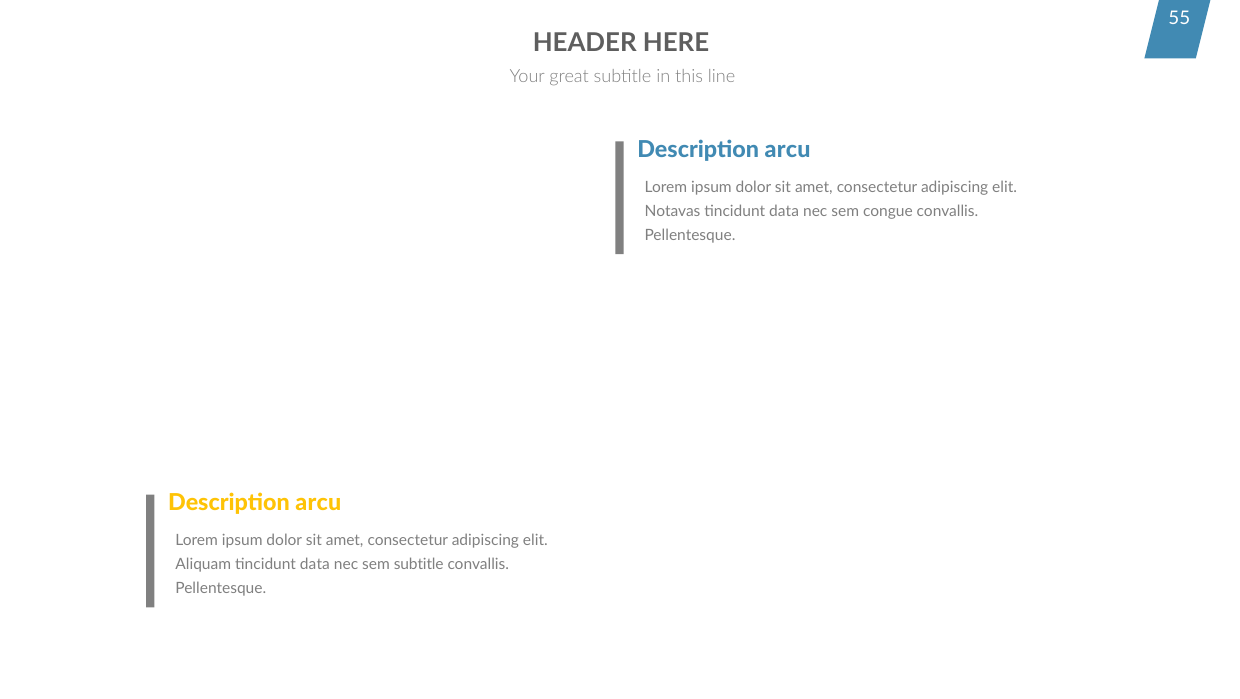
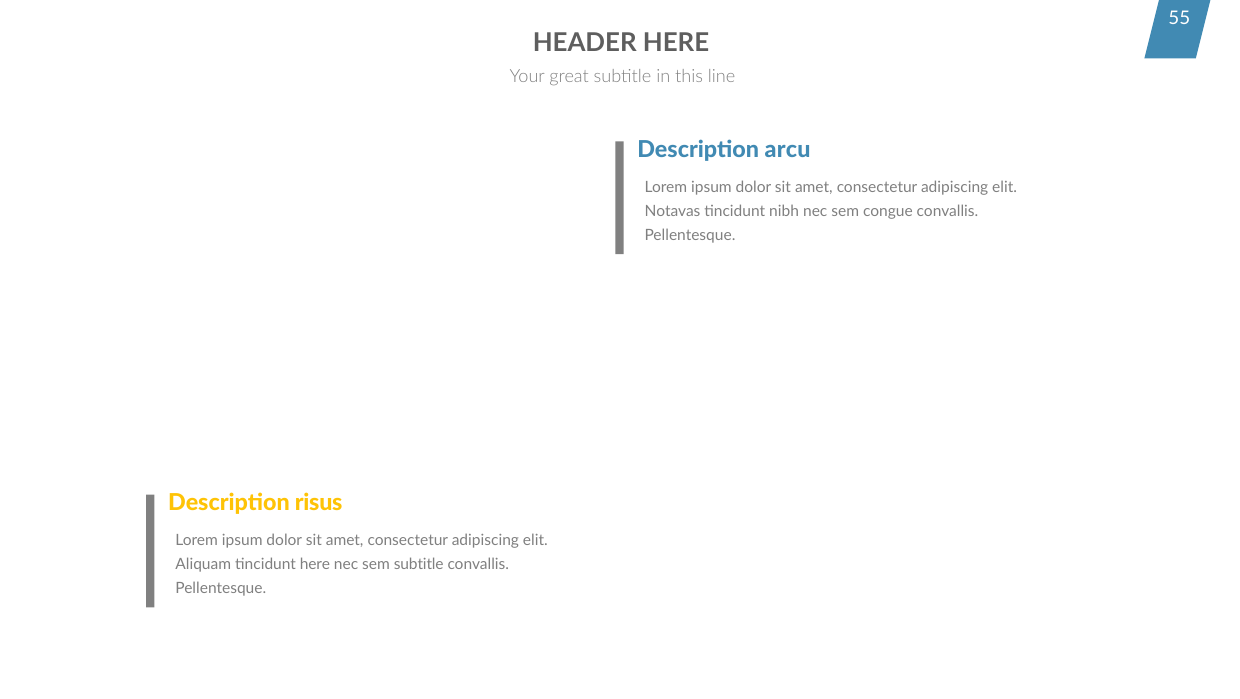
data: data -> nibh (784, 211)
arcu: arcu -> risus (319, 503)
Aliquam tincidunt data: data -> here (315, 565)
